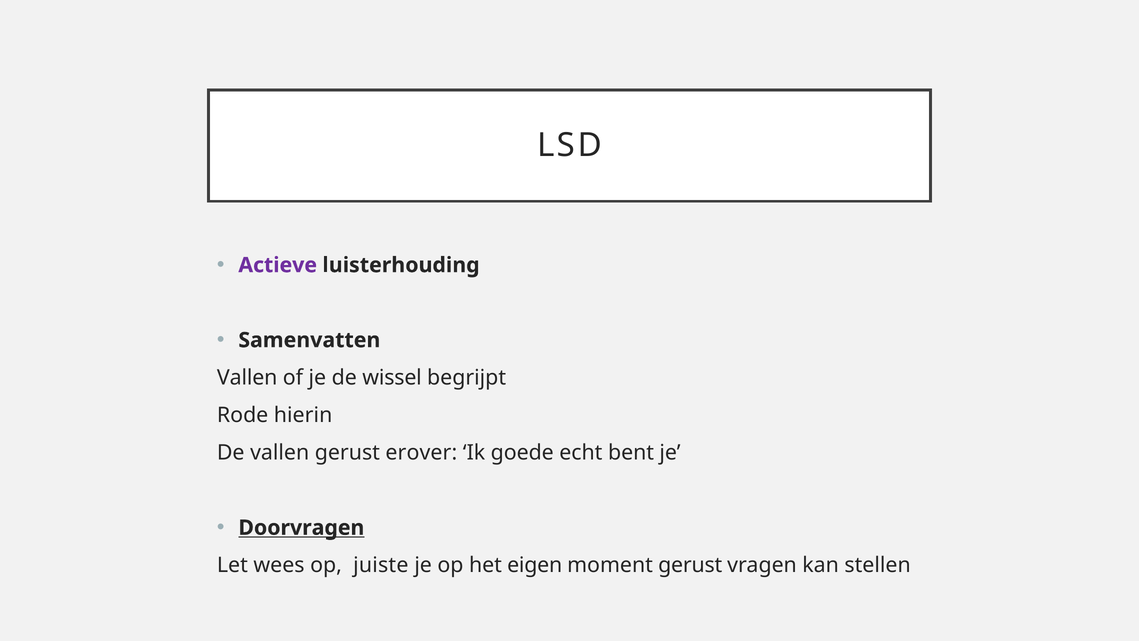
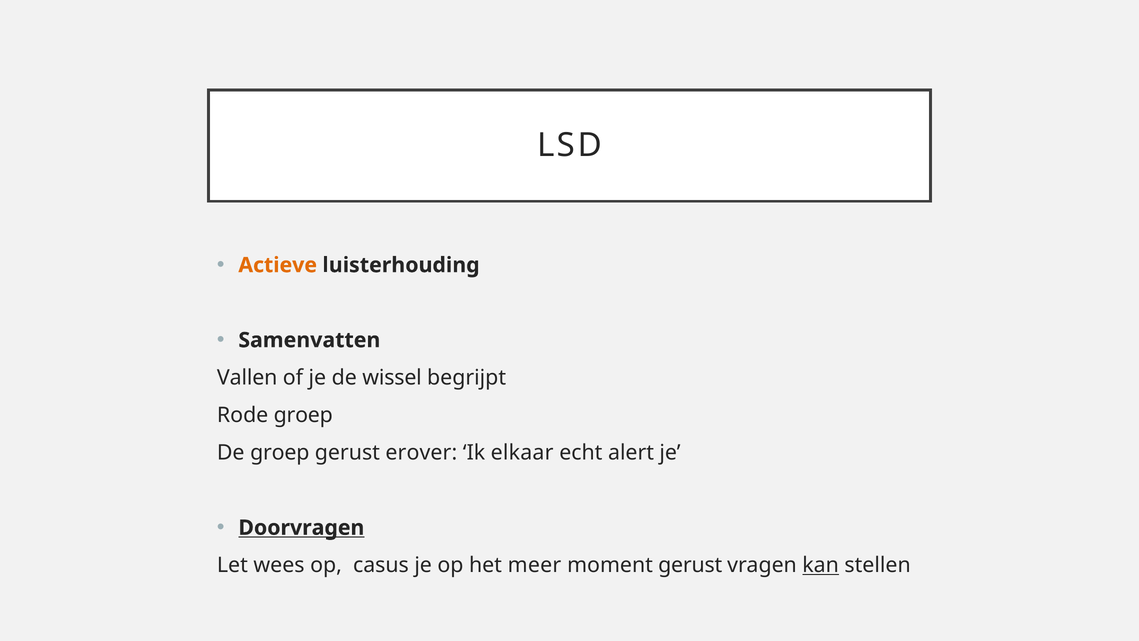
Actieve colour: purple -> orange (278, 265)
Rode hierin: hierin -> groep (303, 415)
De vallen: vallen -> groep (280, 453)
goede: goede -> elkaar (522, 453)
bent: bent -> alert (631, 453)
juiste: juiste -> casus (381, 565)
eigen: eigen -> meer (534, 565)
kan underline: none -> present (821, 565)
